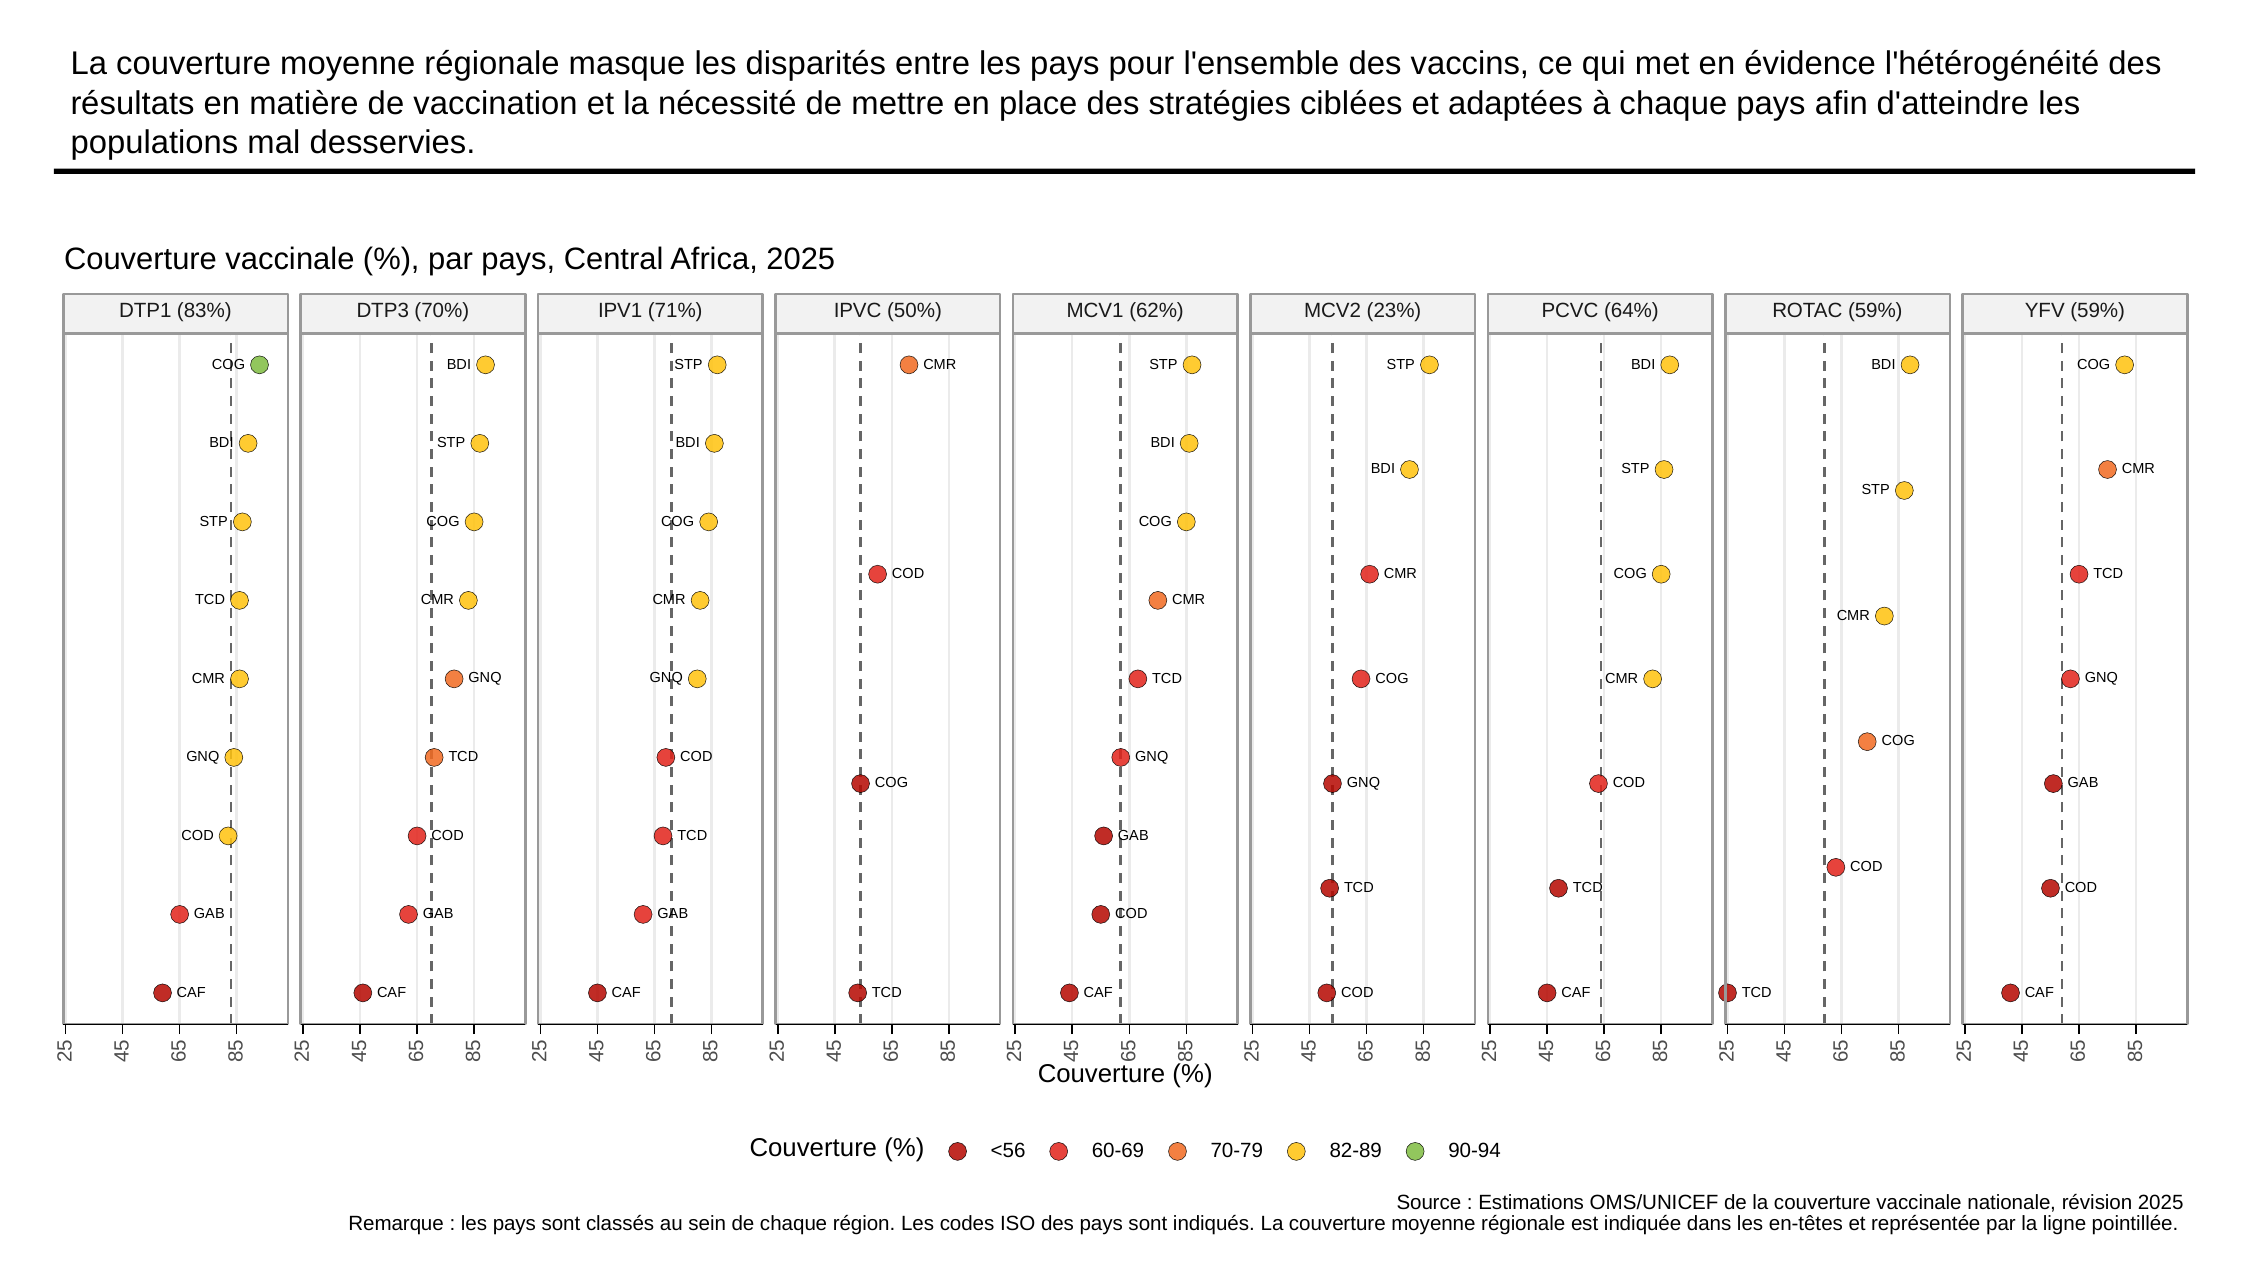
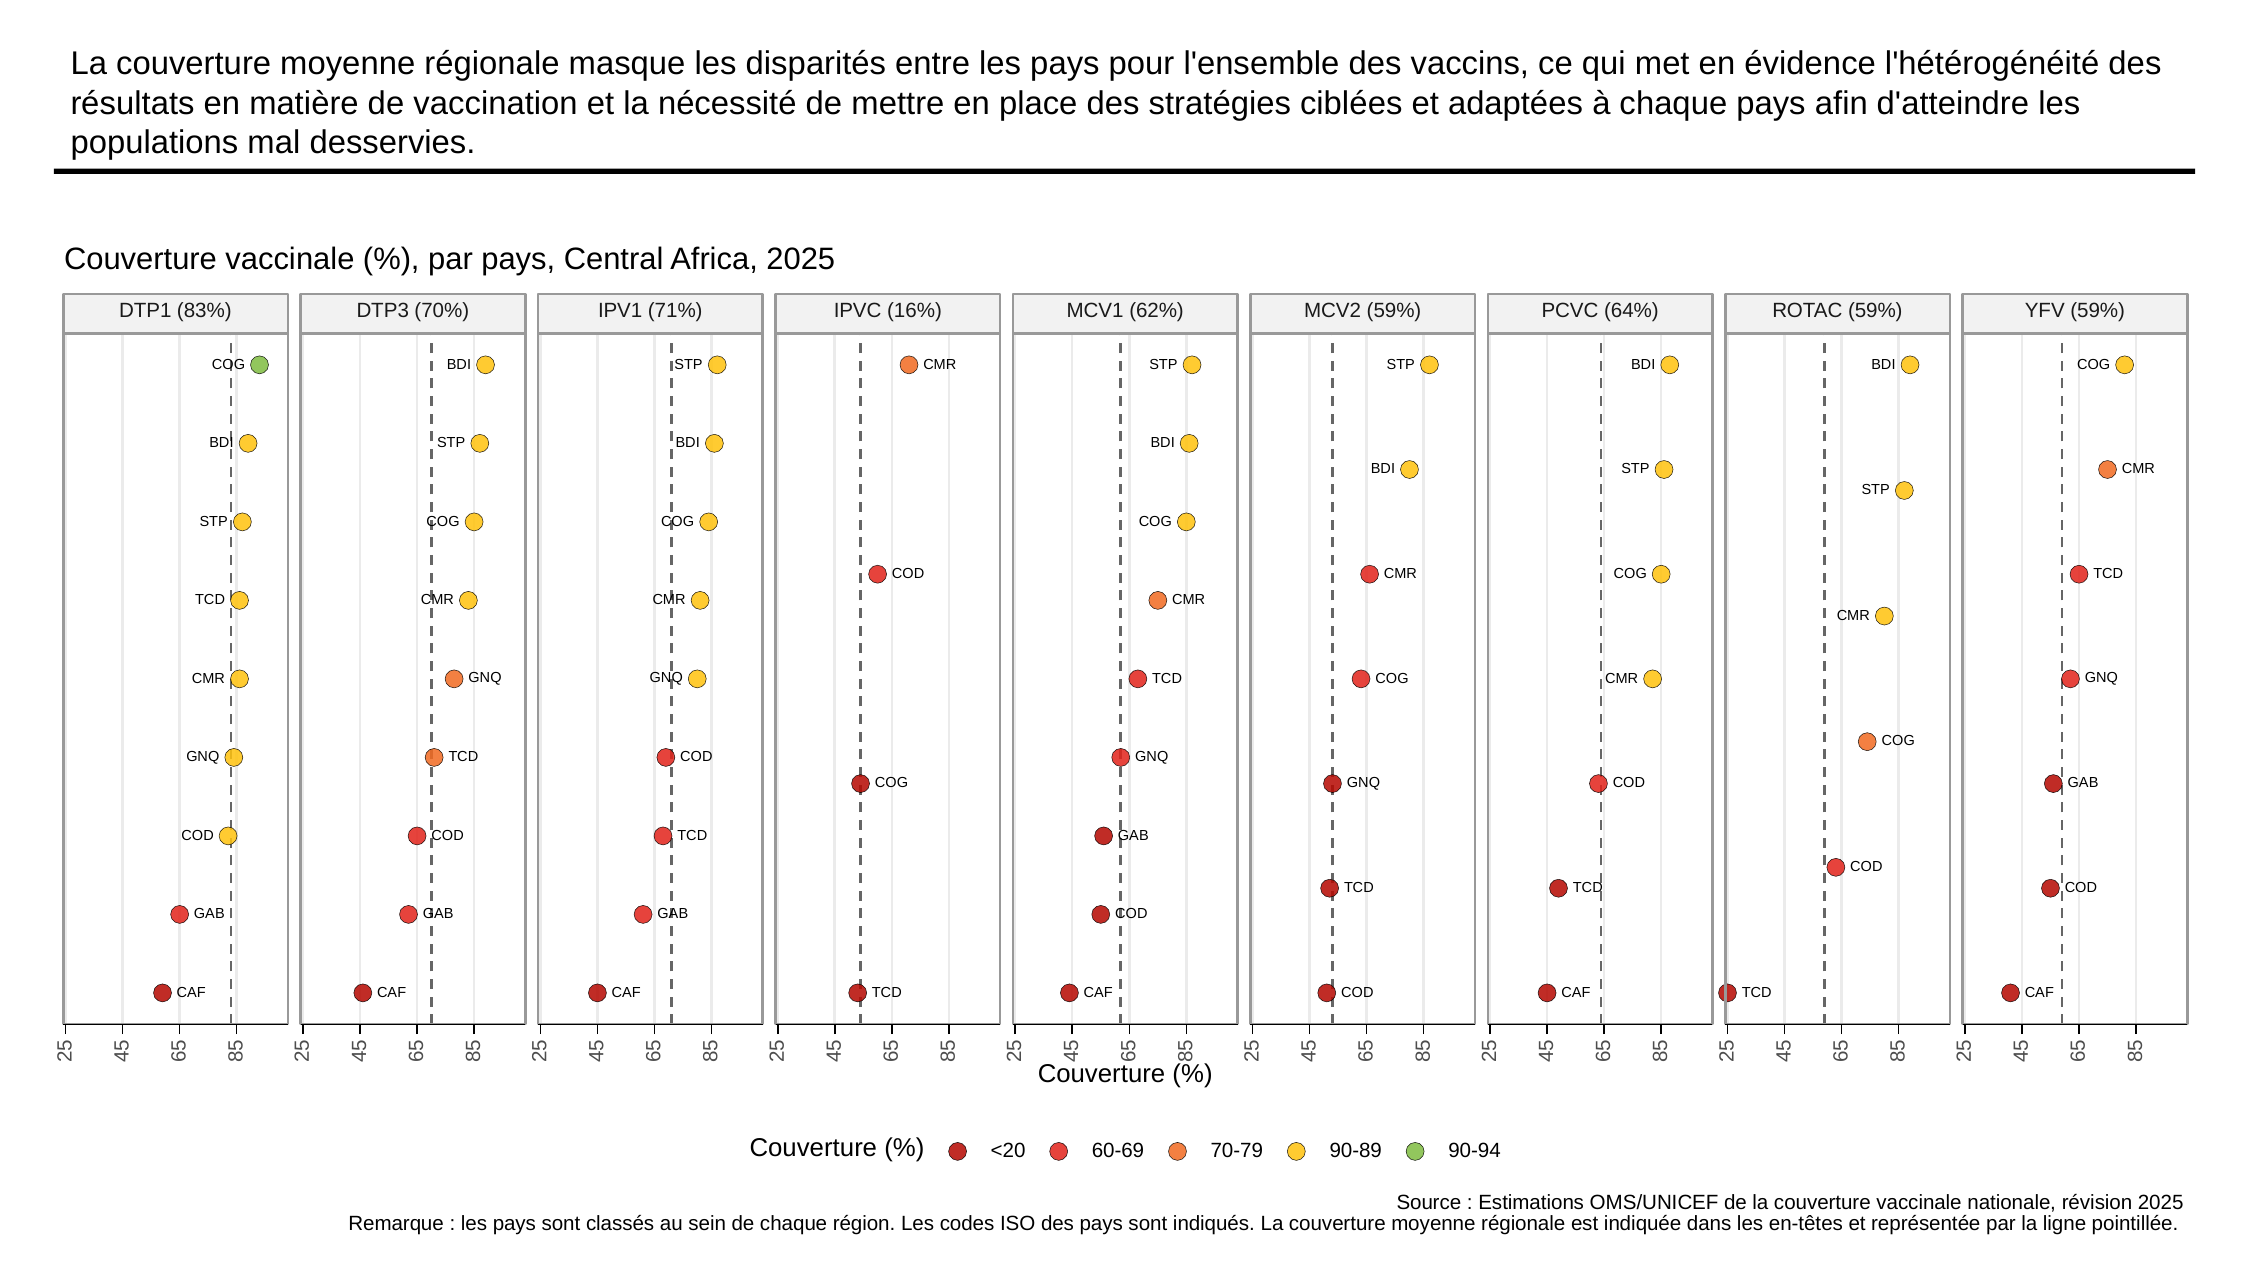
50%: 50% -> 16% (915, 311)
MCV2 23%: 23% -> 59% (1394, 311)
<56: <56 -> <20 (1008, 1150)
82-89: 82-89 -> 90-89 (1356, 1150)
